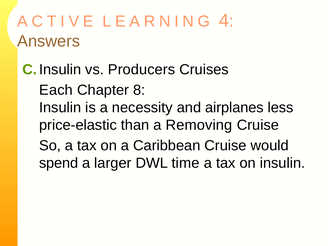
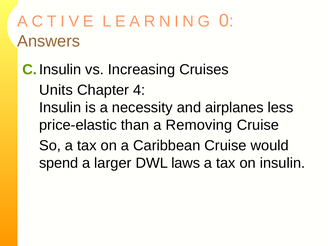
4: 4 -> 0 (224, 21)
Producers: Producers -> Increasing (142, 70)
Each: Each -> Units (56, 90)
8: 8 -> 4 (139, 90)
time: time -> laws (186, 163)
